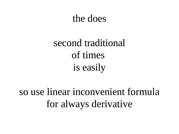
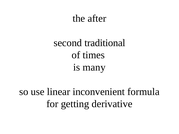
does: does -> after (97, 18)
easily: easily -> many (94, 67)
always: always -> getting (75, 104)
